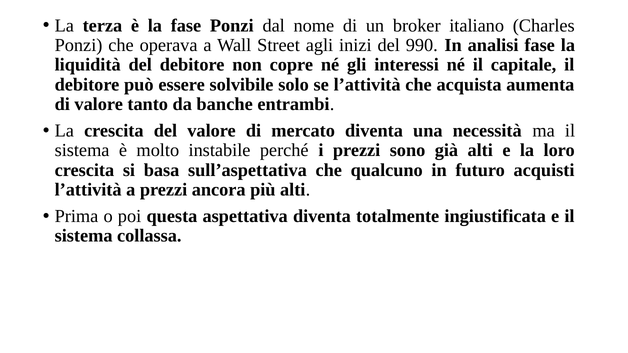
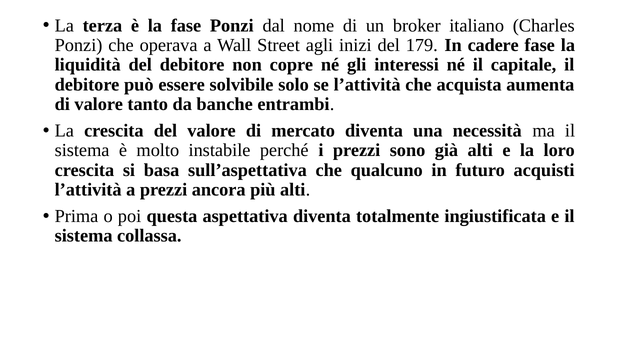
990: 990 -> 179 (422, 45)
analisi: analisi -> cadere (493, 45)
